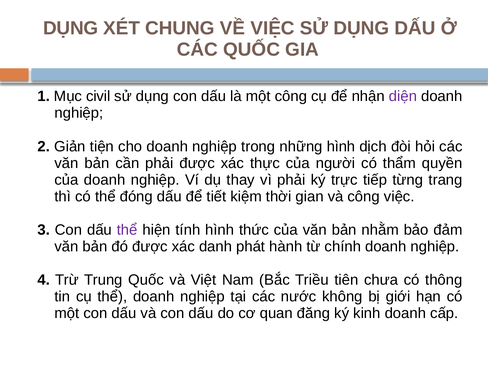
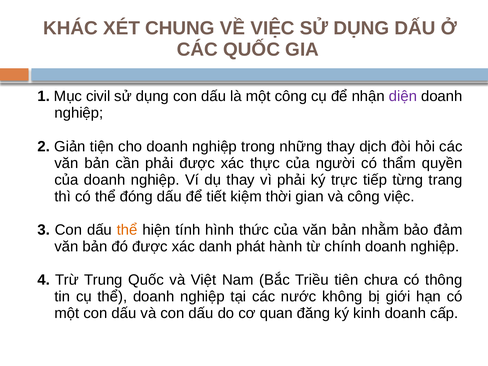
DỤNG: DỤNG -> KHÁC (71, 28)
những hình: hình -> thay (341, 146)
thể colour: purple -> orange (127, 230)
